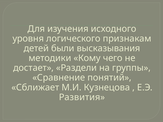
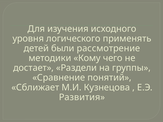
признакам: признакам -> применять (127, 39)
высказывания: высказывания -> рассмотрение (108, 48)
